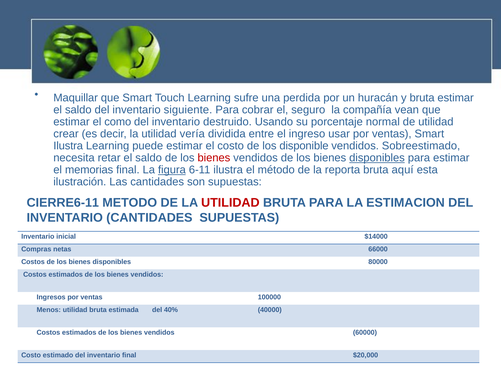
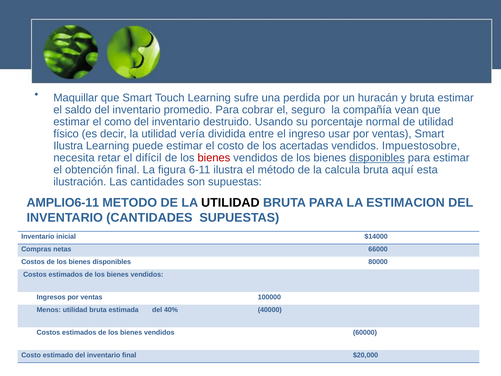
siguiente: siguiente -> promedio (188, 110)
crear: crear -> físico (66, 134)
disponible: disponible -> acertadas (304, 146)
Sobreestimado: Sobreestimado -> Impuestosobre (421, 146)
retar el saldo: saldo -> difícil (149, 158)
memorias: memorias -> obtención (89, 170)
figura underline: present -> none (172, 170)
reporta: reporta -> calcula (342, 170)
CIERRE6-11: CIERRE6-11 -> AMPLIO6-11 (63, 203)
UTILIDAD colour: red -> black (230, 203)
